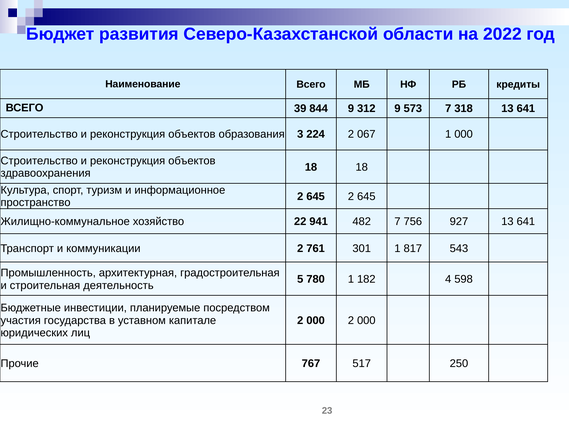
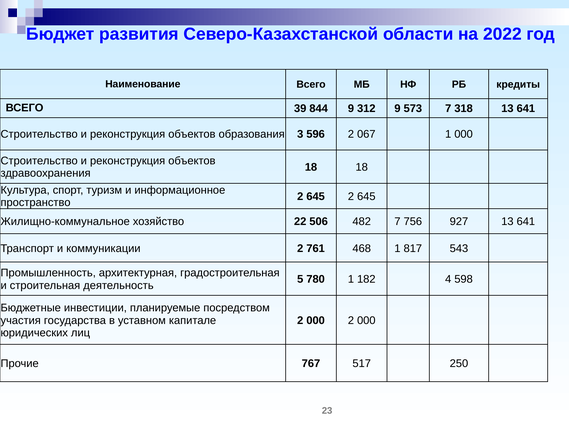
224: 224 -> 596 (316, 134)
941: 941 -> 506 (319, 222)
301: 301 -> 468 (362, 248)
